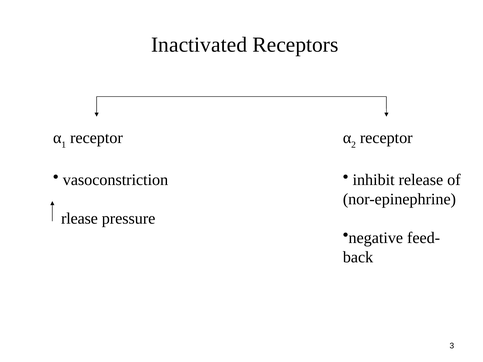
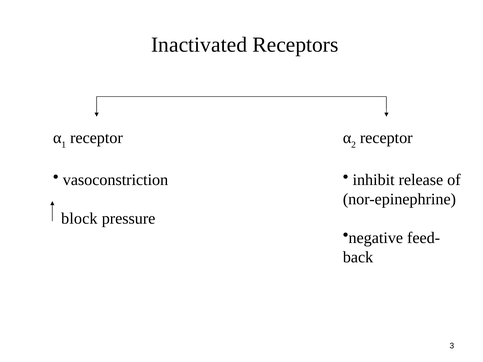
rlease: rlease -> block (79, 219)
